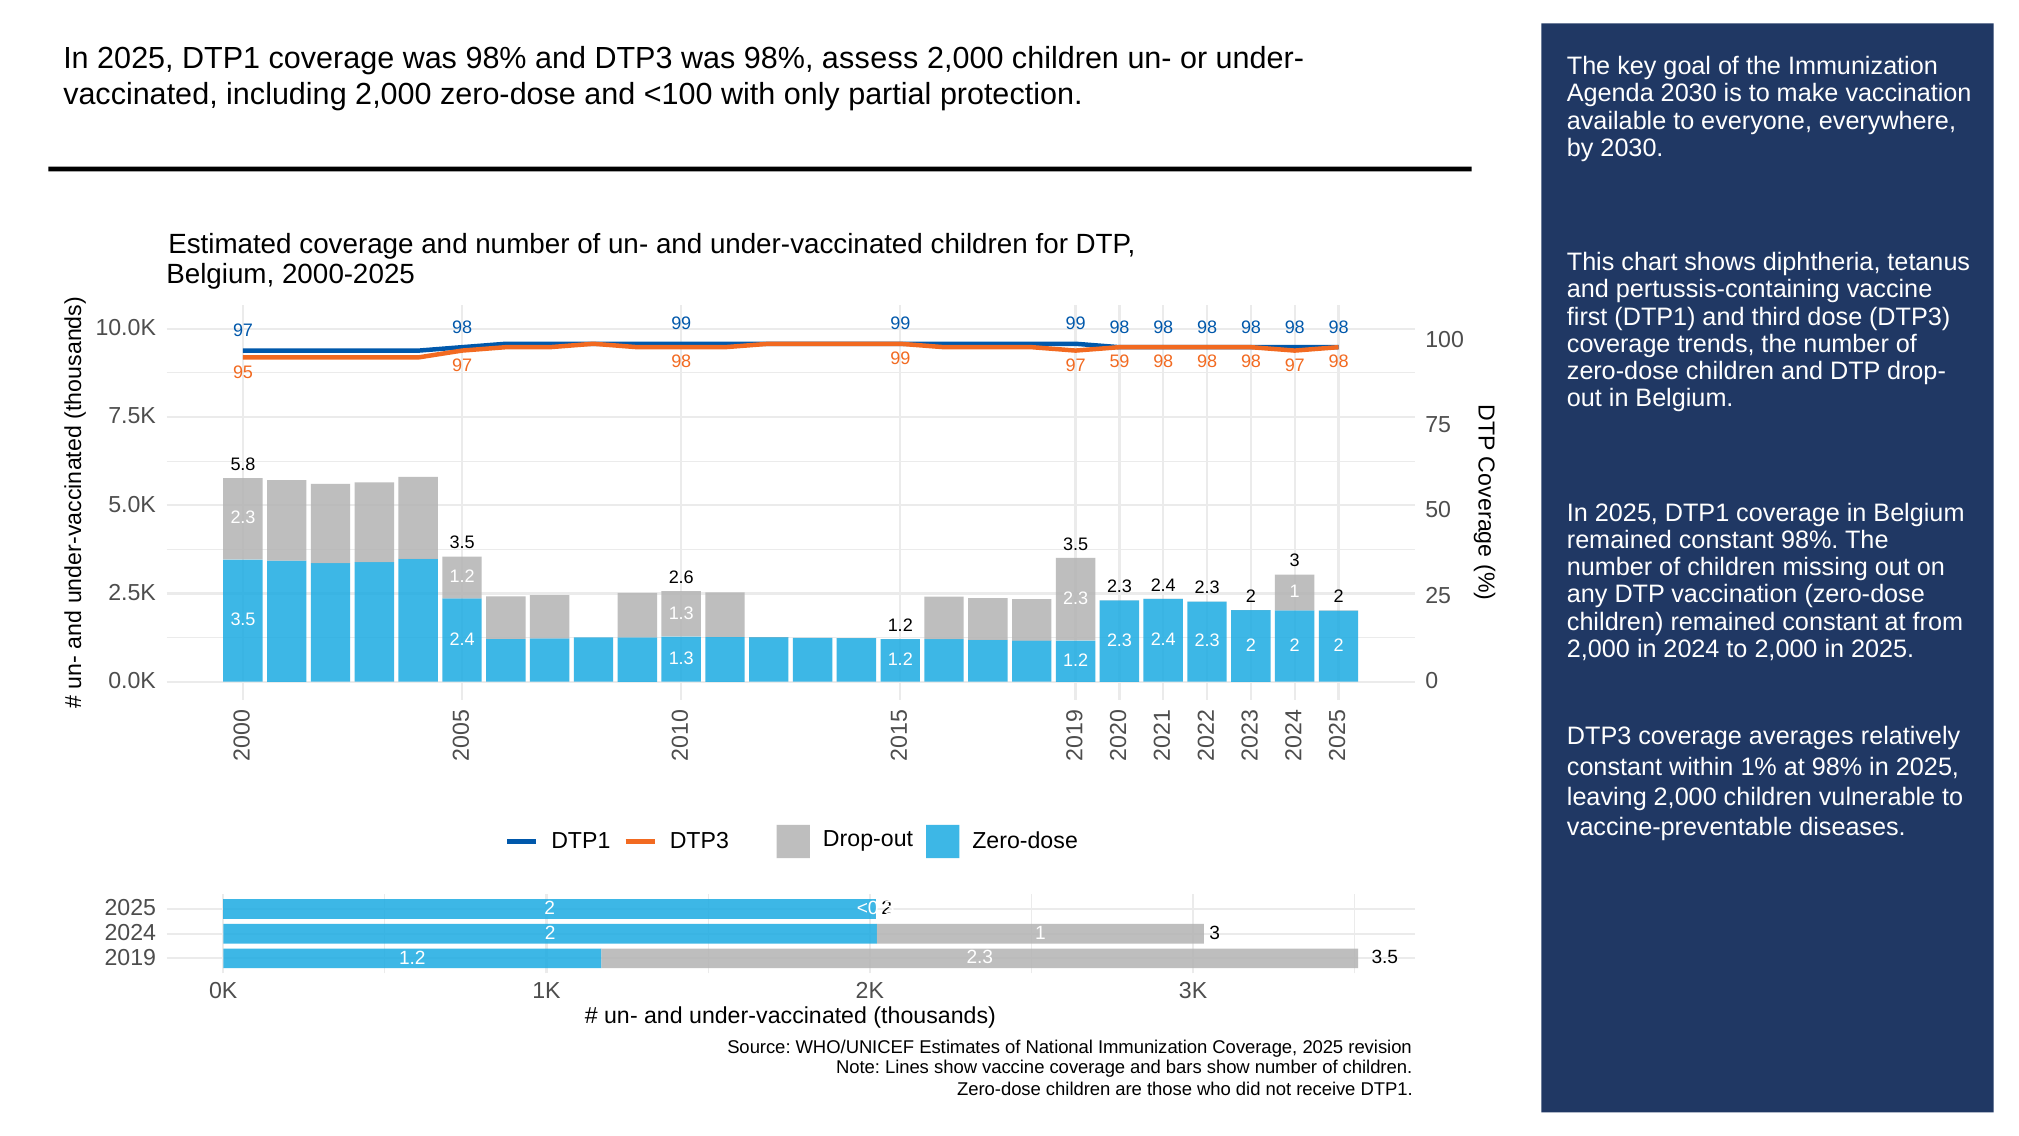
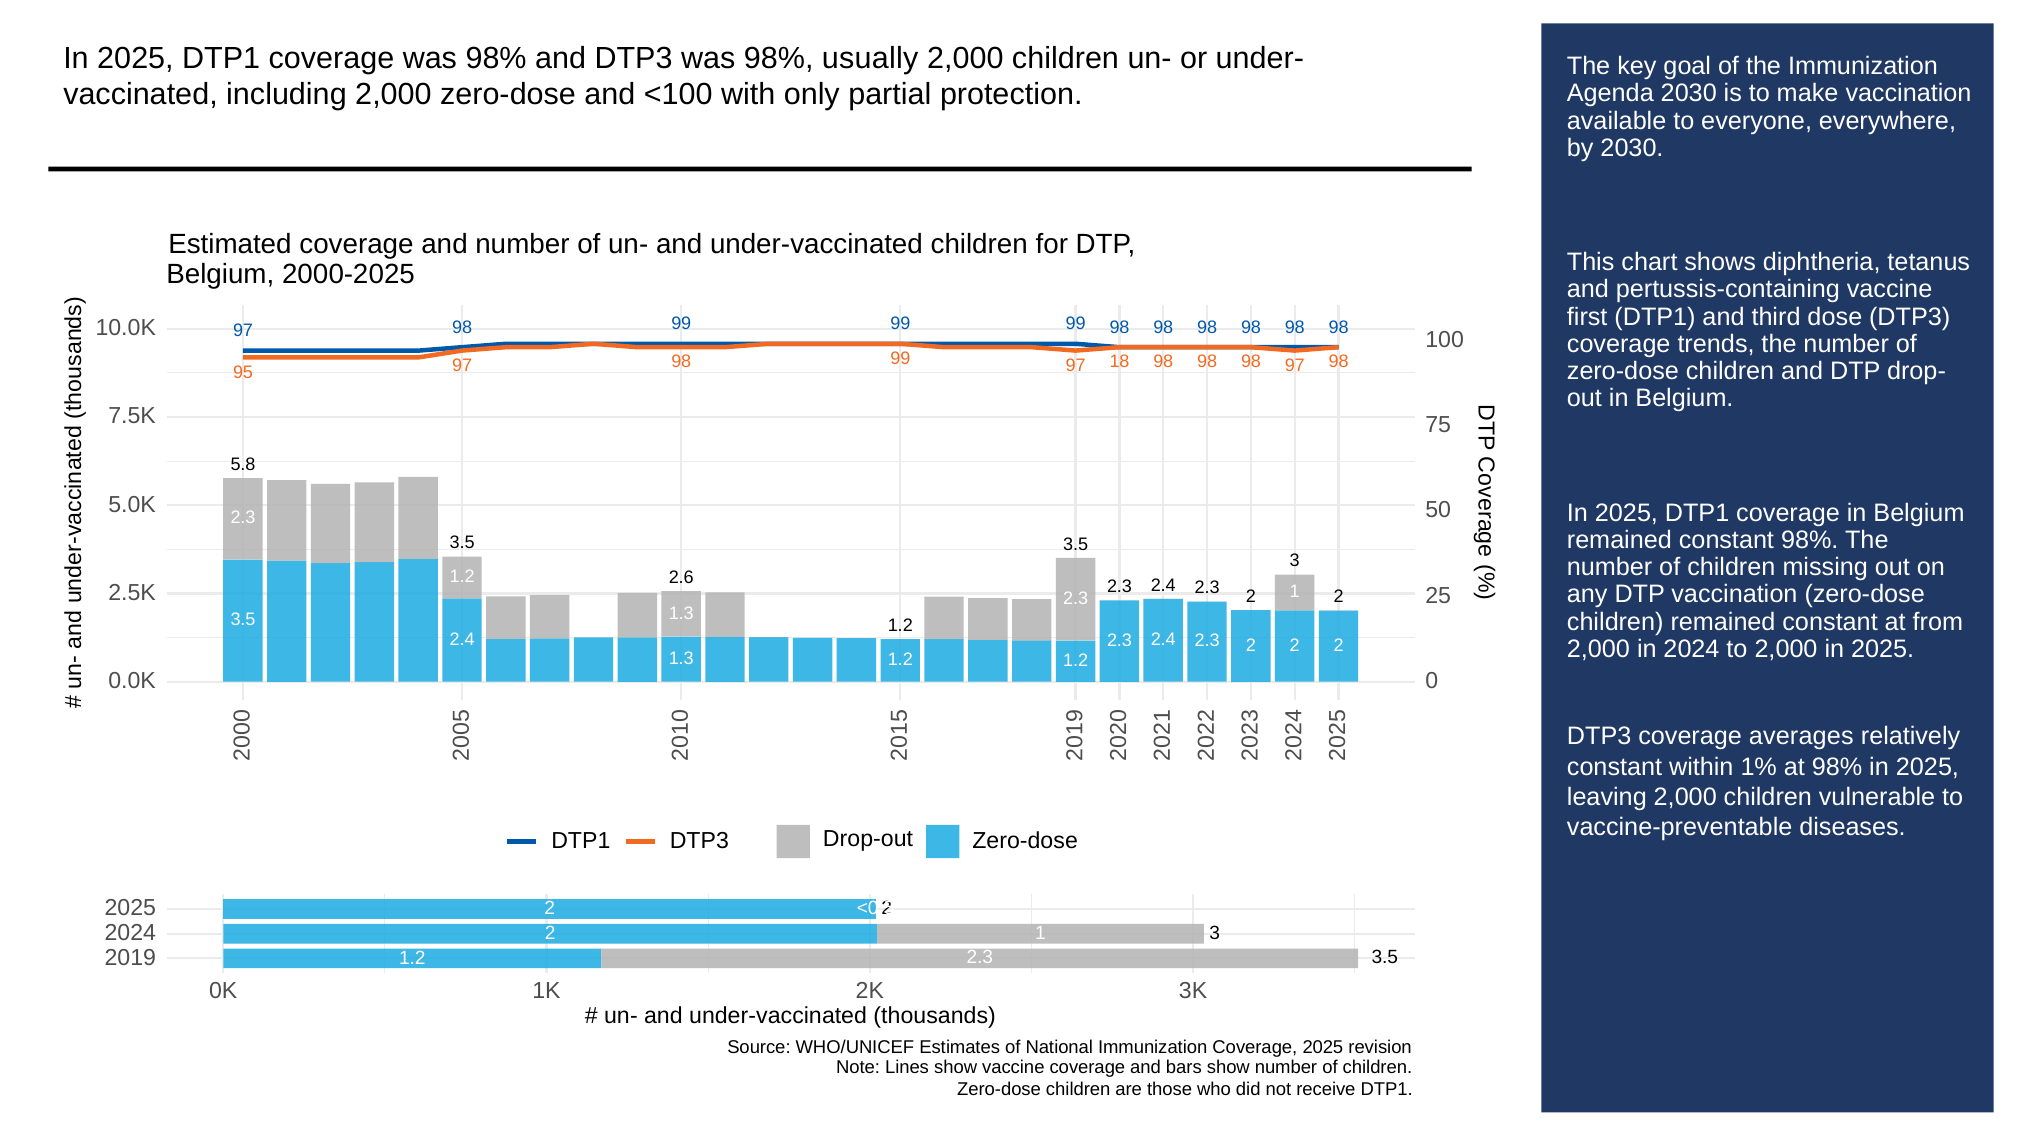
assess: assess -> usually (870, 58)
59: 59 -> 18 (1120, 362)
